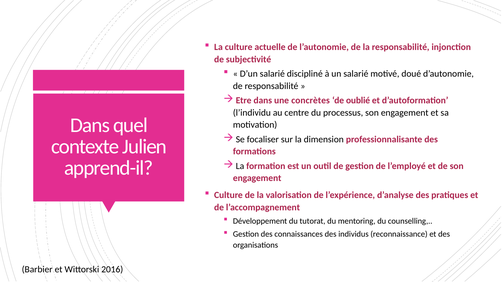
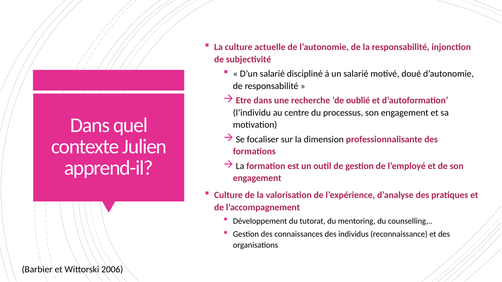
concrètes: concrètes -> recherche (311, 101)
2016: 2016 -> 2006 (112, 270)
